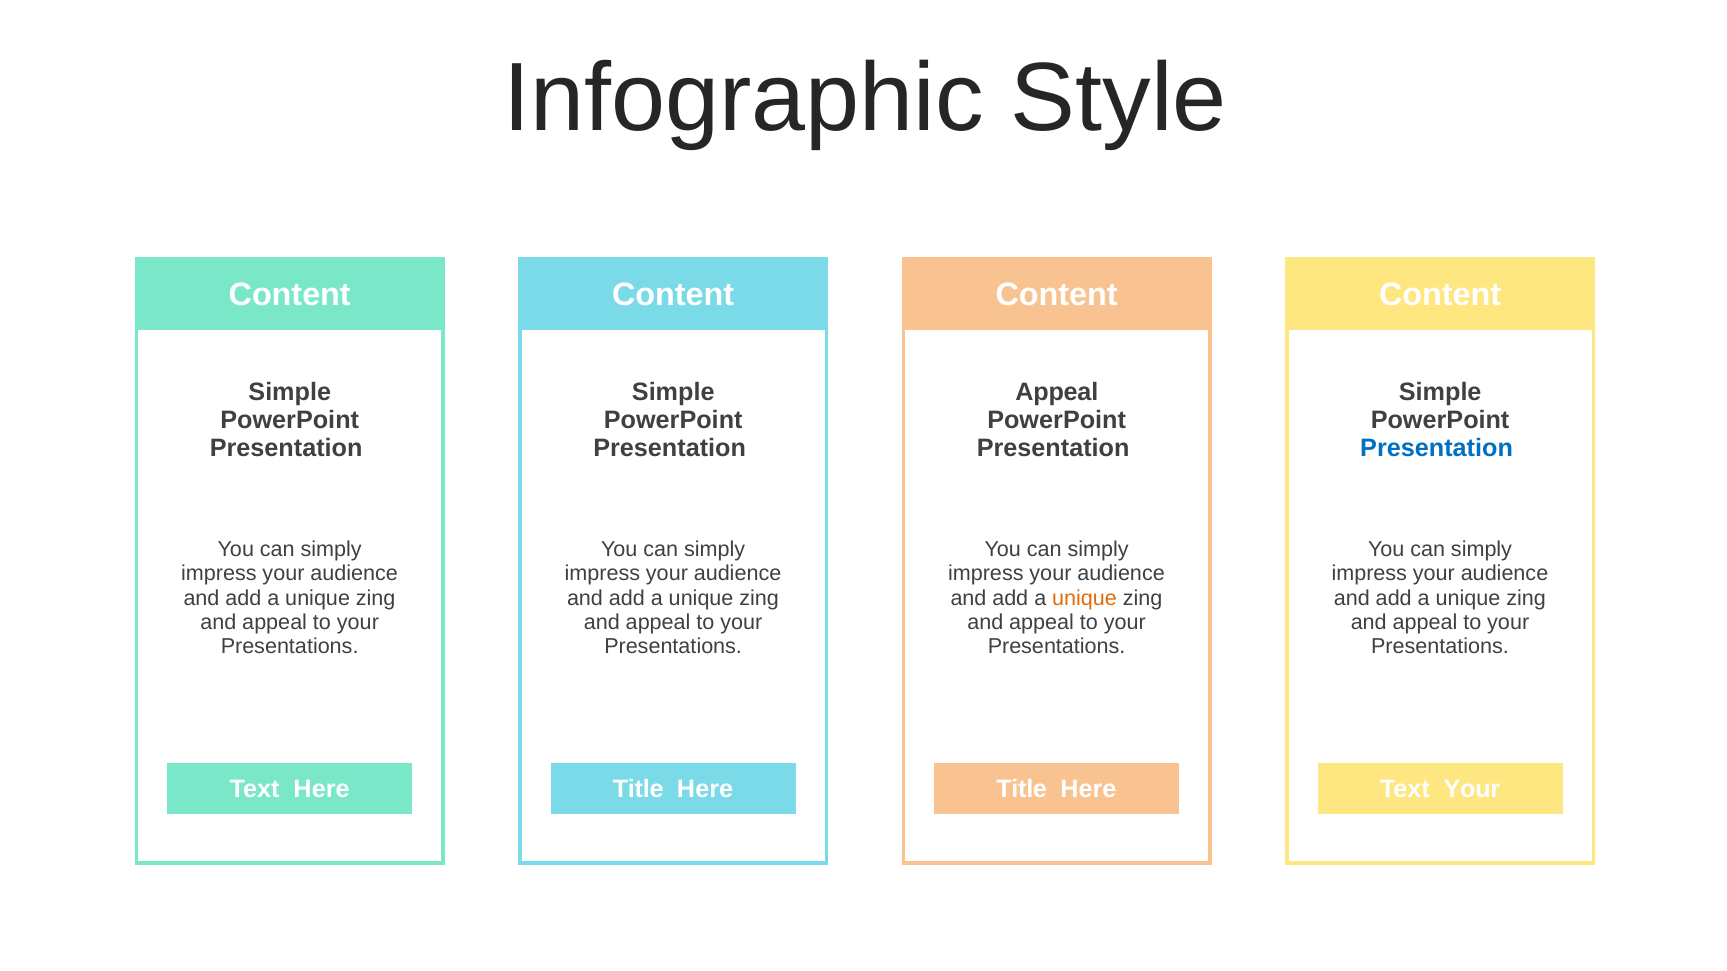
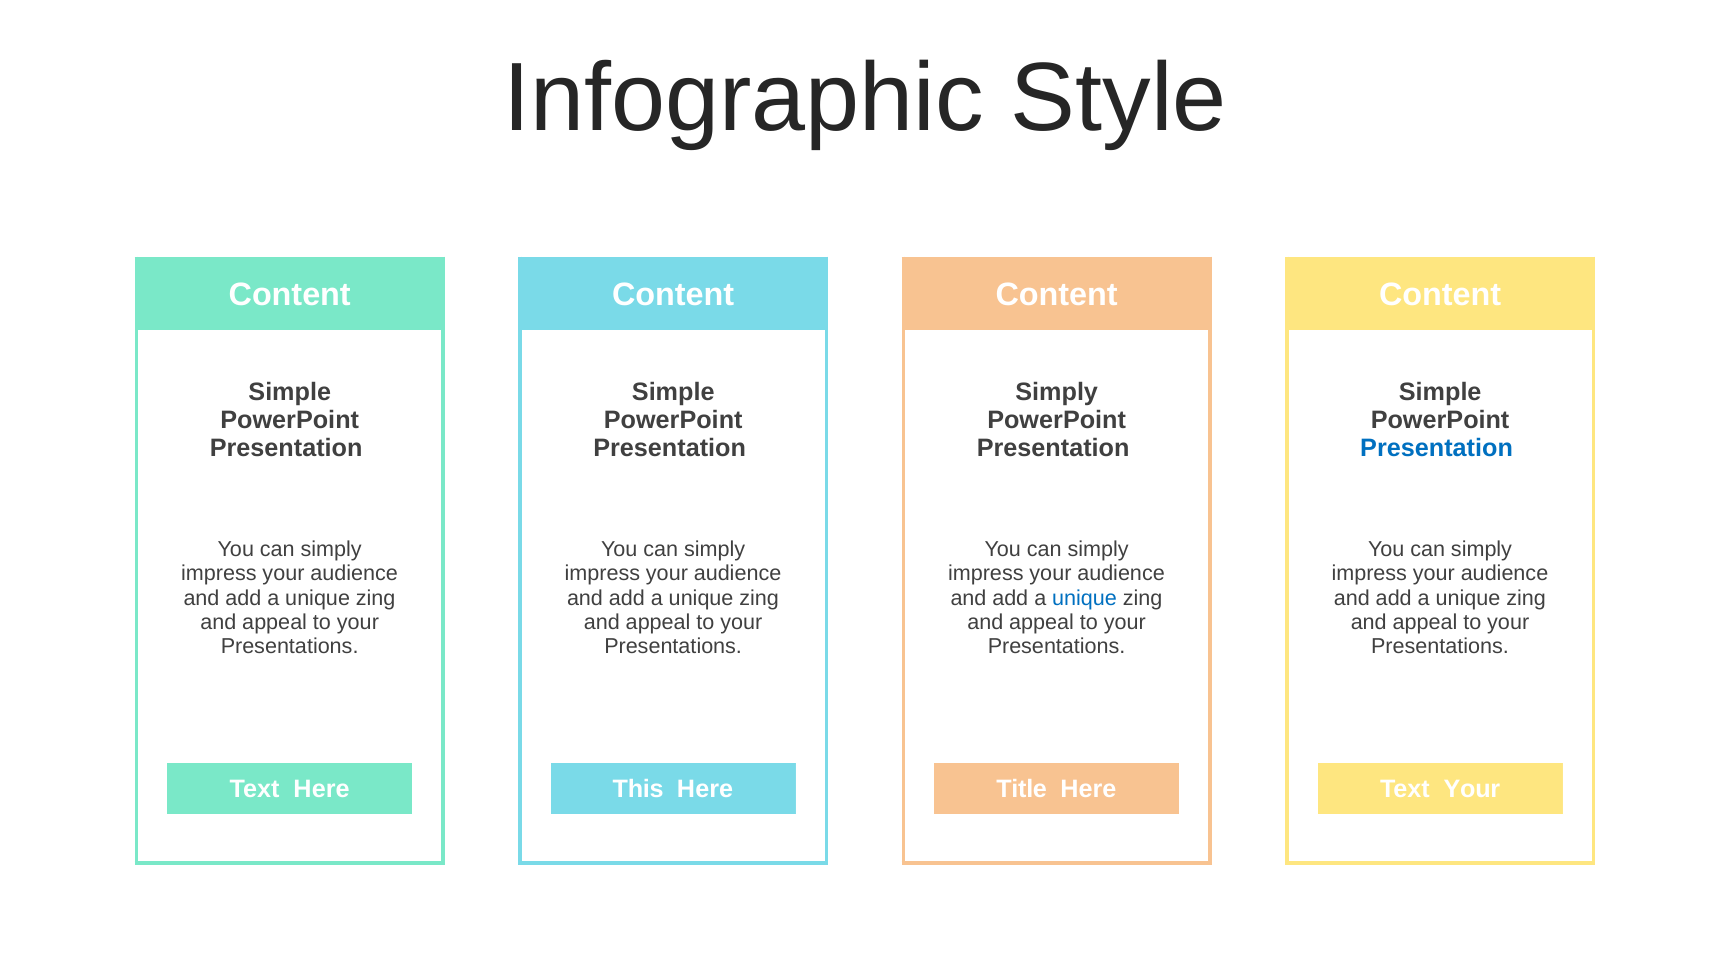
Appeal: Appeal -> Simply (1057, 392)
unique colour: orange -> blue (1085, 598)
Title: Title -> This (638, 789)
